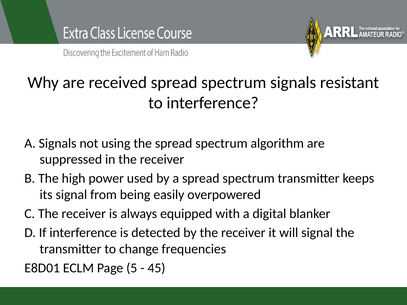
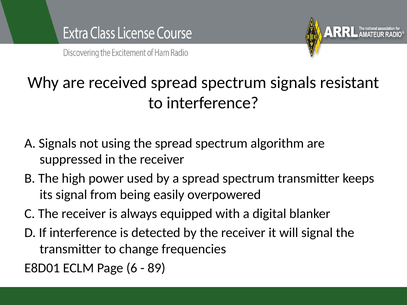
5: 5 -> 6 (132, 268)
45: 45 -> 89 (156, 268)
